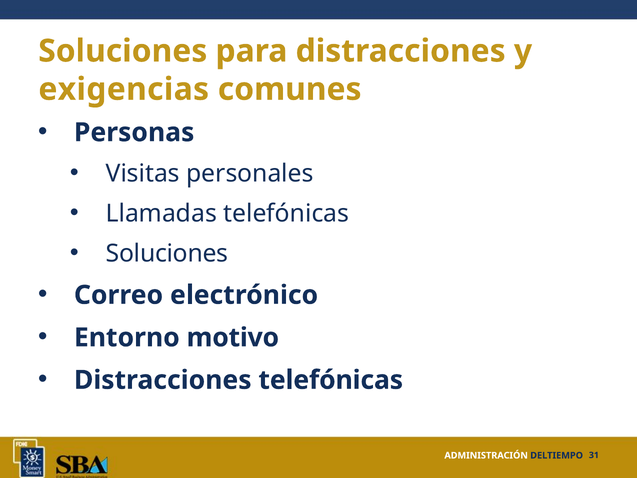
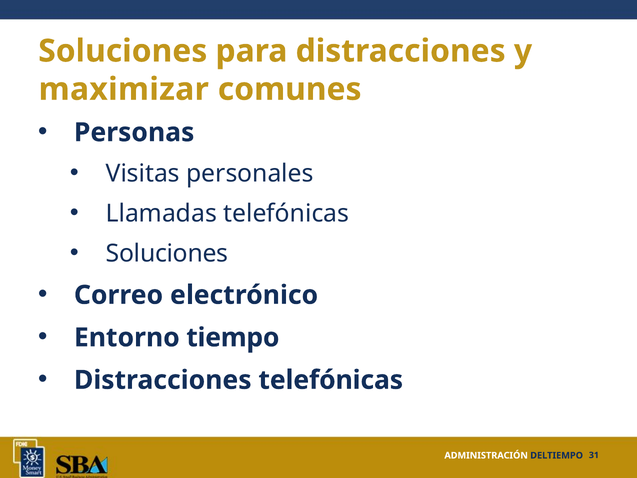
exigencias: exigencias -> maximizar (124, 89)
motivo: motivo -> tiempo (233, 337)
